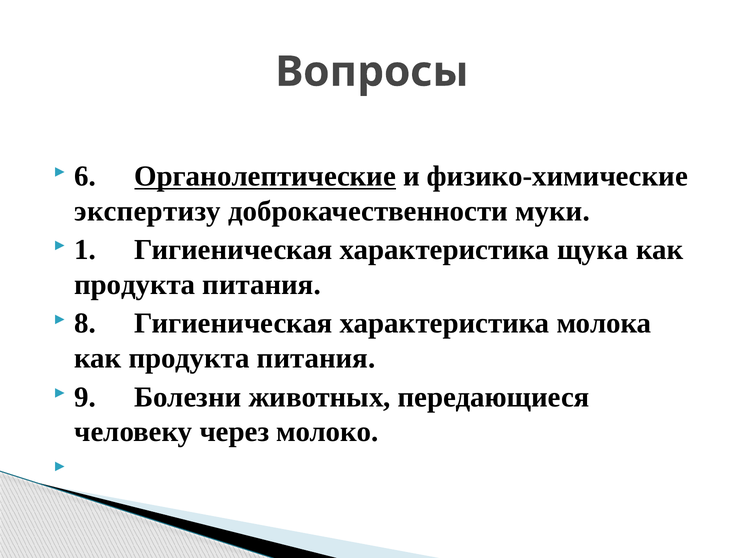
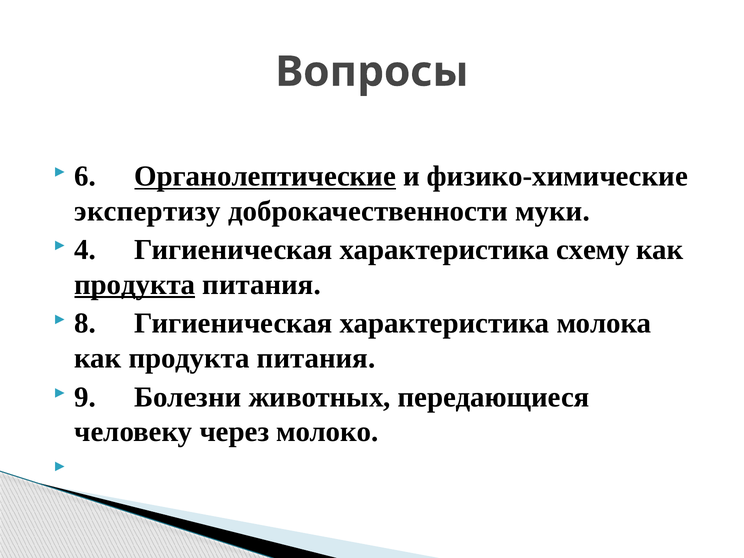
1: 1 -> 4 (85, 250)
щука: щука -> схему (593, 250)
продукта underline: none -> present (135, 285)
